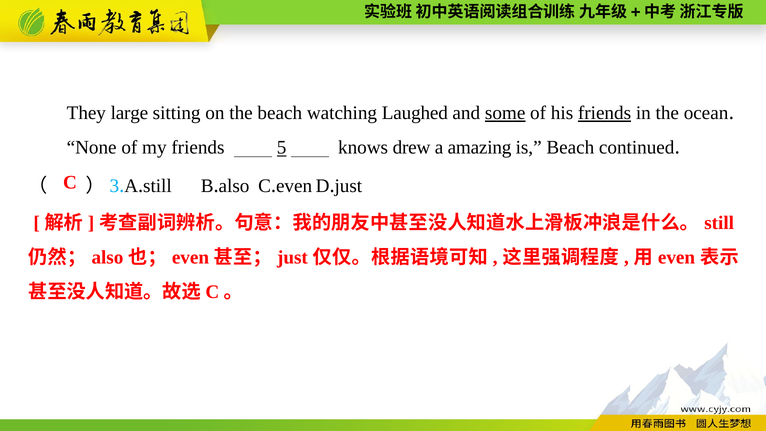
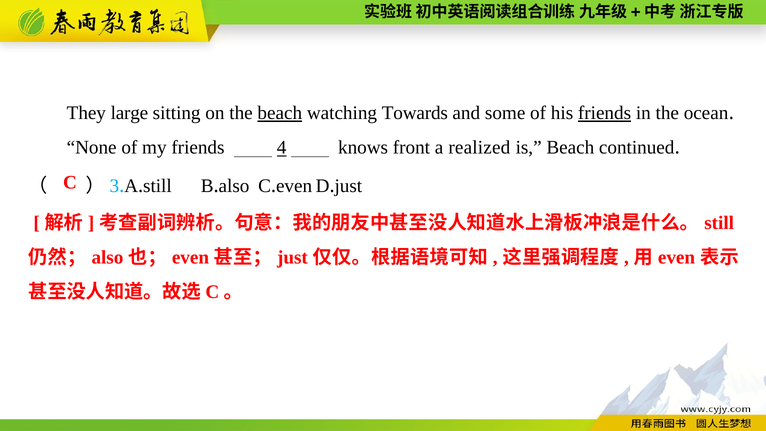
beach underline: none -> present (280, 113)
Laughed: Laughed -> Towards (415, 113)
some underline: present -> none (505, 113)
5: 5 -> 4 (282, 148)
drew: drew -> front (411, 148)
amazing: amazing -> realized (479, 148)
